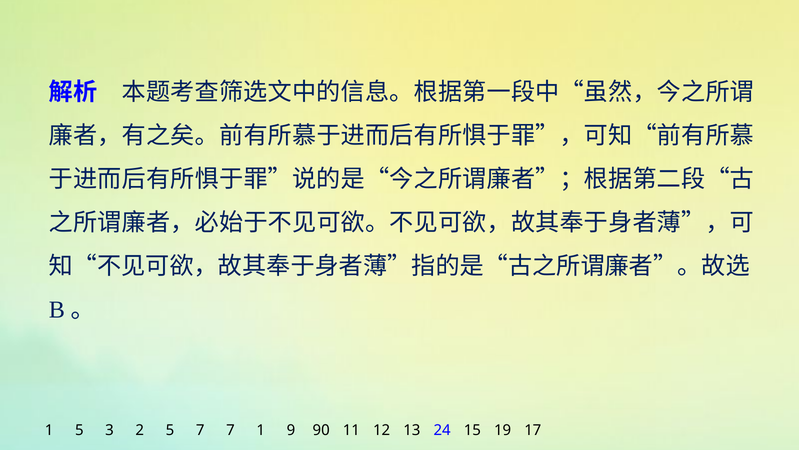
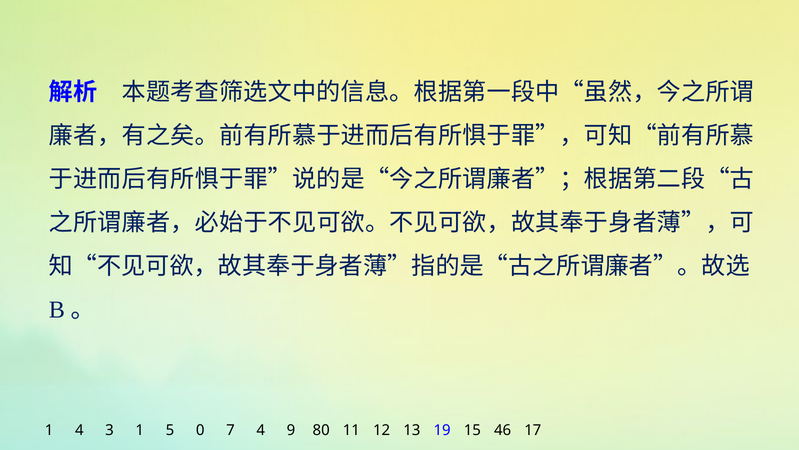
1 5: 5 -> 4 (79, 430)
3 2: 2 -> 1 (140, 430)
5 7: 7 -> 0 (200, 430)
7 1: 1 -> 4 (261, 430)
90: 90 -> 80 (321, 430)
24: 24 -> 19 (442, 430)
19: 19 -> 46 (503, 430)
